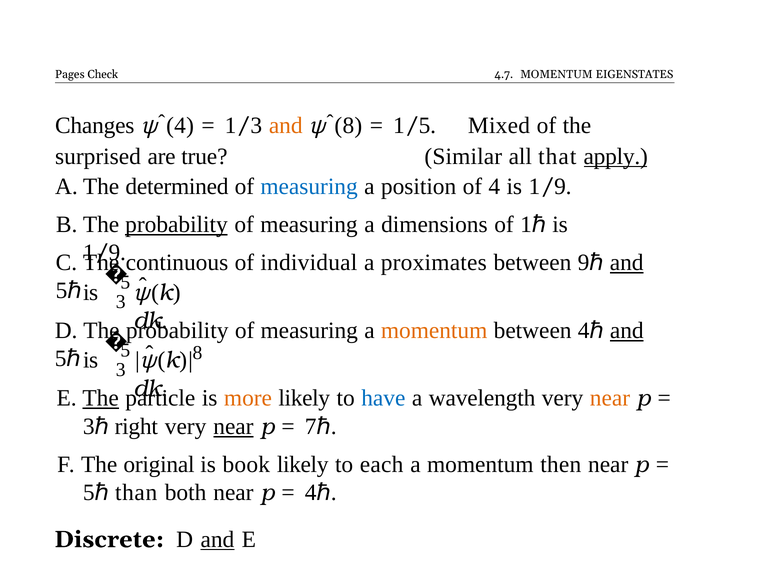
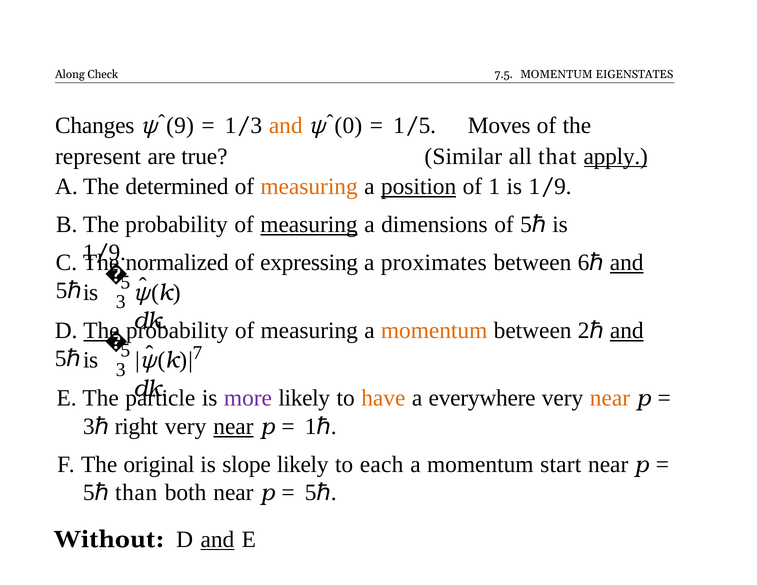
Pages: Pages -> Along (70, 75)
4.7: 4.7 -> 7.5 (504, 75)
ˆ 4: 4 -> 9 (180, 126)
8: 8 -> 0 (348, 126)
Mixed: Mixed -> Moves (499, 126)
surprised: surprised -> represent (98, 156)
measuring colour: blue -> orange (309, 186)
position underline: none -> present (419, 186)
of 4: 4 -> 1 (494, 186)
probability underline: present -> none (176, 225)
measuring underline: none -> present (309, 225)
of 1: 1 -> 5 (526, 225)
continuous: continuous -> normalized (177, 263)
individual: individual -> expressing (309, 263)
9: 9 -> 6 (584, 263)
The underline: none -> present (101, 330)
between 4: 4 -> 2 (584, 330)
8: 8 -> 7 (197, 353)
The underline: present -> none (101, 398)
more colour: orange -> purple (248, 398)
have colour: blue -> orange (383, 398)
wavelength: wavelength -> everywhere (482, 398)
7: 7 -> 1 (311, 426)
book: book -> slope (247, 464)
then: then -> start (561, 464)
4: 4 -> 5 (311, 493)
Discrete: Discrete -> Without (109, 539)
